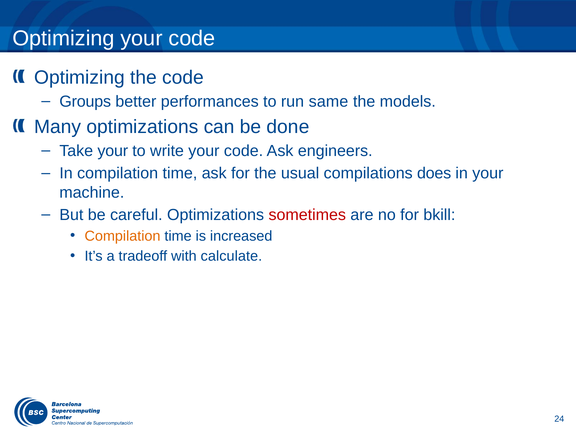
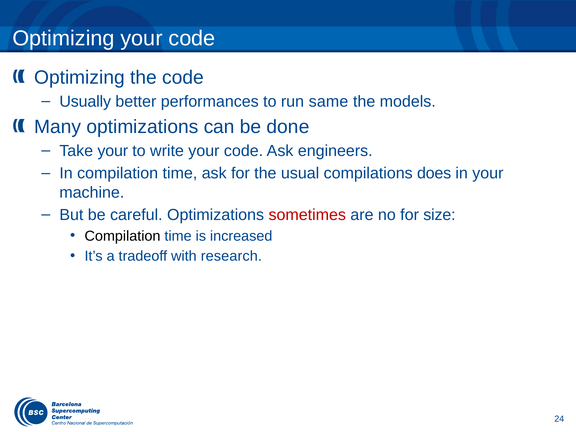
Groups: Groups -> Usually (85, 102)
bkill: bkill -> size (439, 215)
Compilation colour: orange -> black (123, 236)
calculate: calculate -> research (231, 256)
